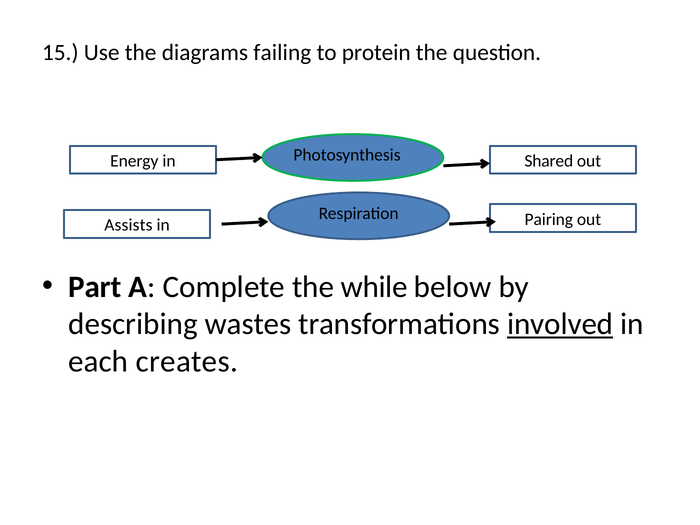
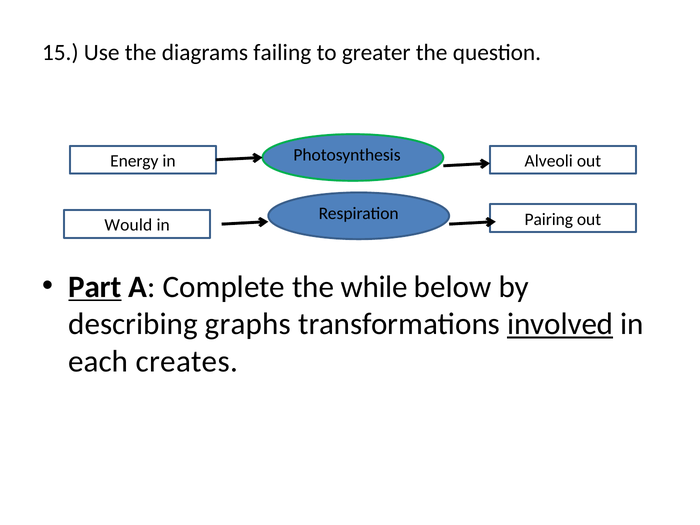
protein: protein -> greater (376, 52)
Shared: Shared -> Alveoli (549, 161)
Assists: Assists -> Would (128, 225)
Part underline: none -> present (95, 287)
wastes: wastes -> graphs (248, 324)
